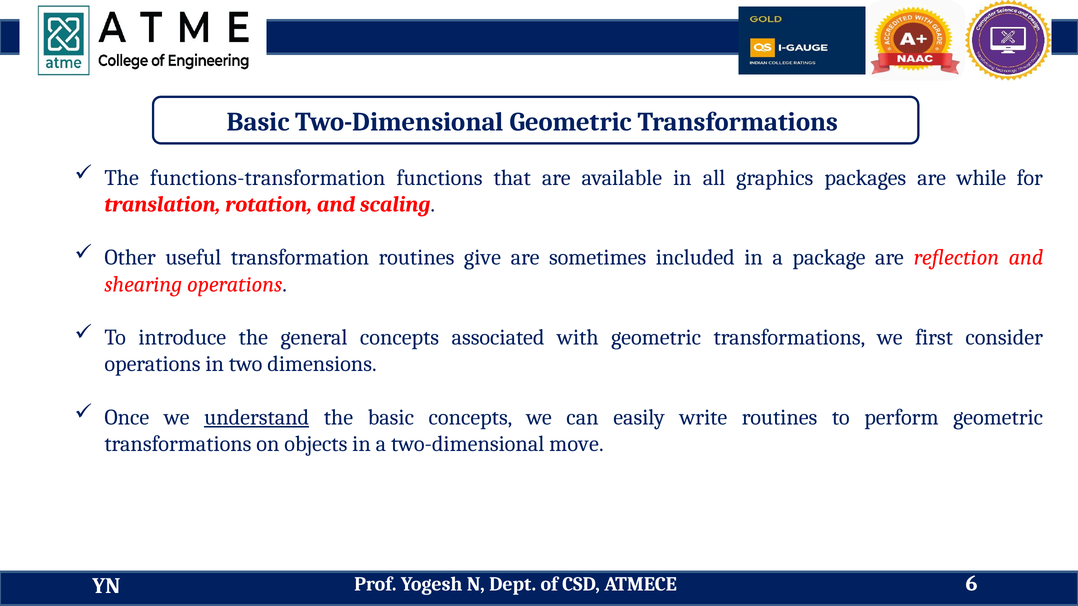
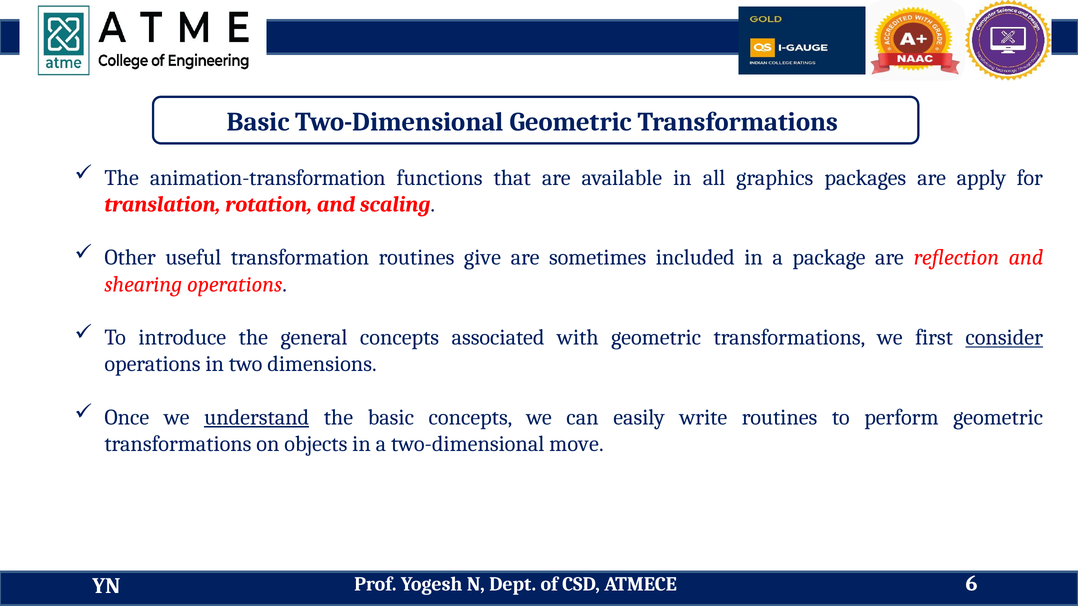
functions-transformation: functions-transformation -> animation-transformation (268, 178)
while: while -> apply (981, 178)
consider underline: none -> present (1004, 338)
